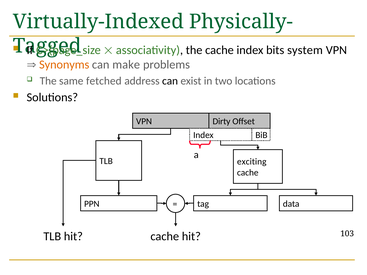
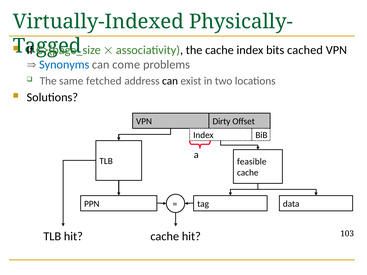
system: system -> cached (305, 50)
Synonyms colour: orange -> blue (64, 65)
make: make -> come (126, 65)
exciting: exciting -> feasible (252, 162)
